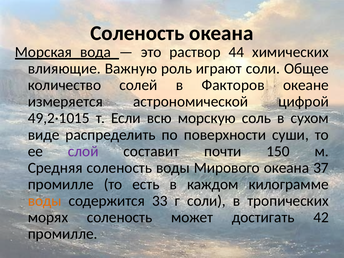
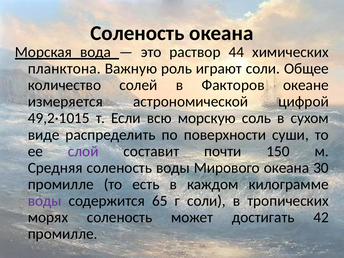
влияющие: влияющие -> планктона (64, 69)
37: 37 -> 30 (321, 168)
воды colour: orange -> purple (45, 201)
33: 33 -> 65 (160, 201)
